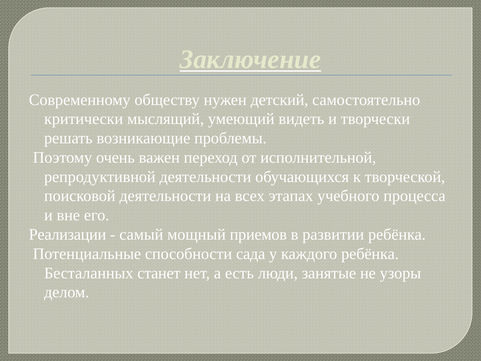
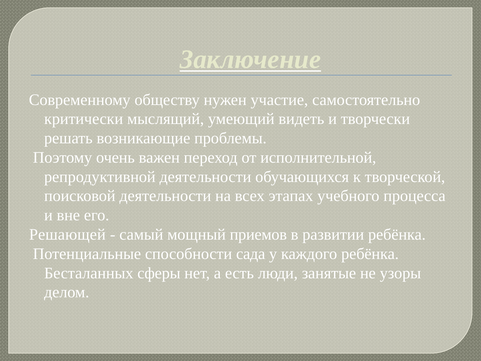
детский: детский -> участие (279, 100)
Реализации: Реализации -> Решающей (67, 234)
станет: станет -> сферы (159, 273)
